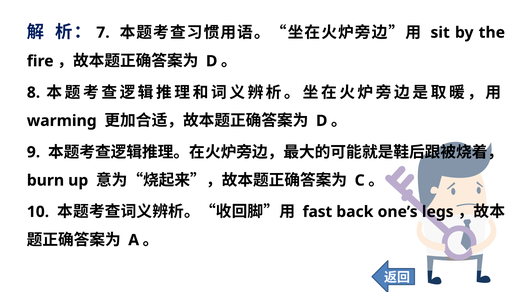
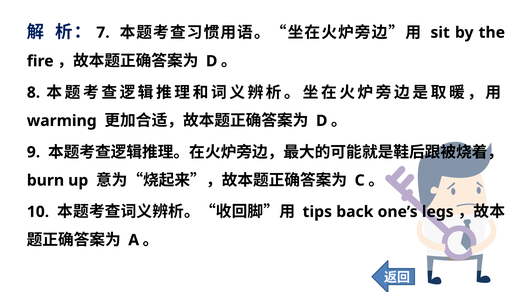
fast: fast -> tips (317, 212)
